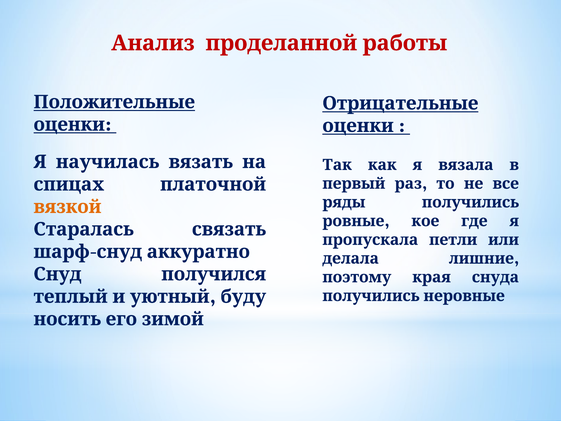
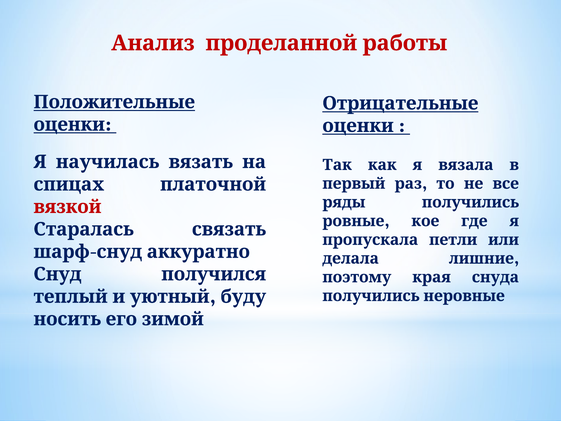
вязкой colour: orange -> red (67, 207)
